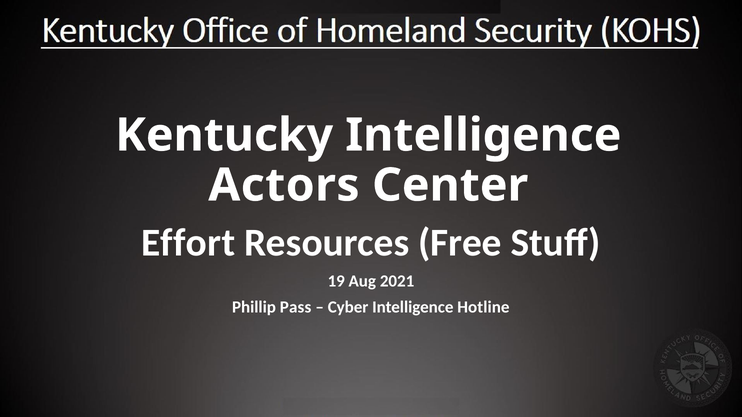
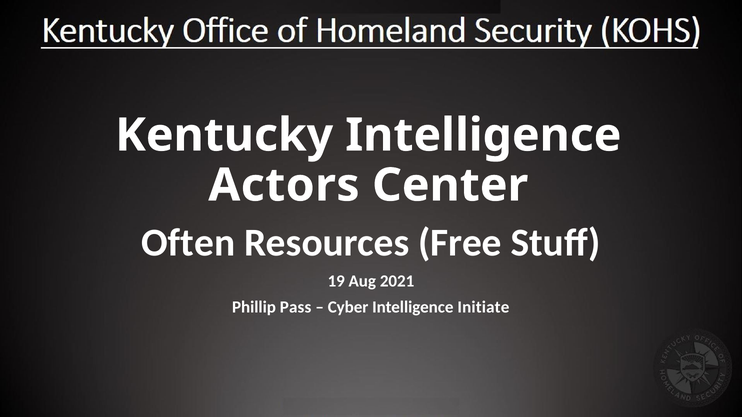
Effort: Effort -> Often (188, 243)
Hotline: Hotline -> Initiate (483, 307)
